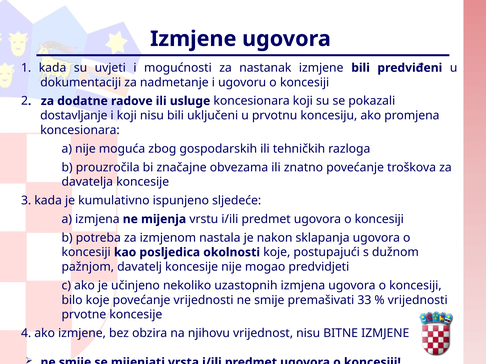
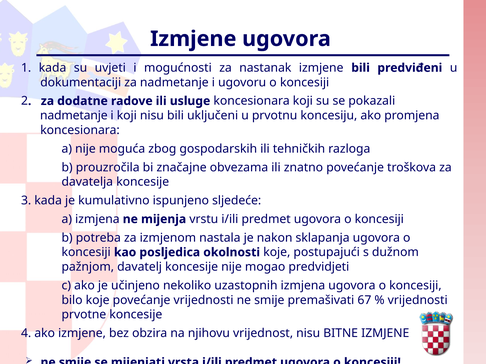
dostavljanje: dostavljanje -> nadmetanje (74, 116)
33: 33 -> 67 (364, 300)
